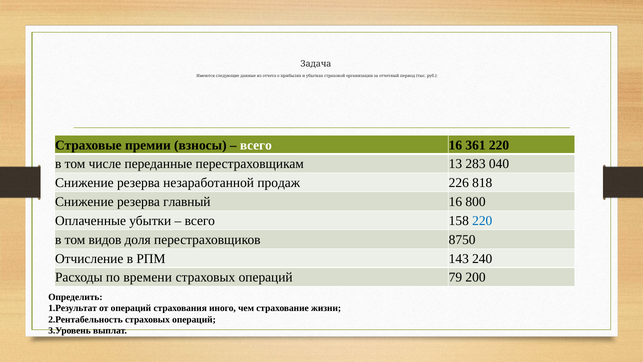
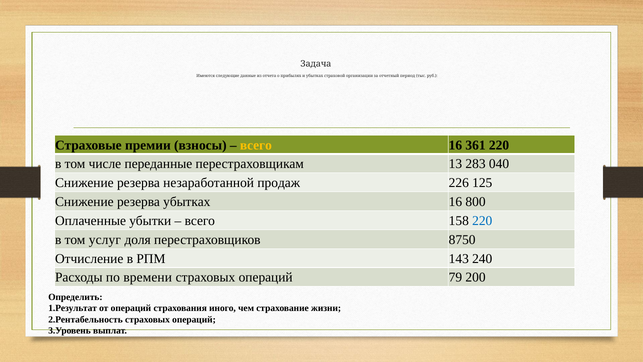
всего colour: white -> yellow (256, 145)
818: 818 -> 125 (482, 183)
резерва главный: главный -> убытках (187, 202)
видов: видов -> услуг (105, 240)
